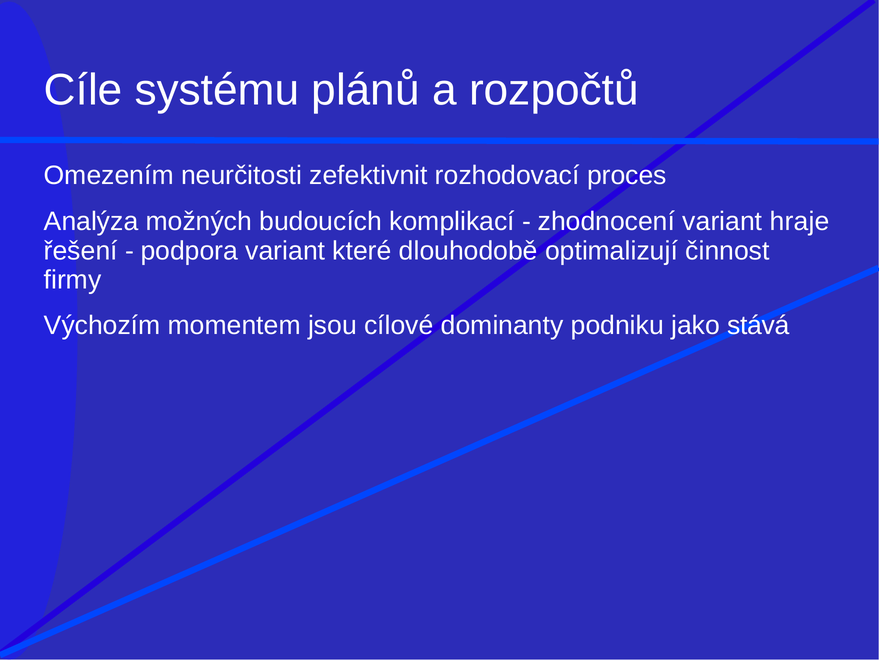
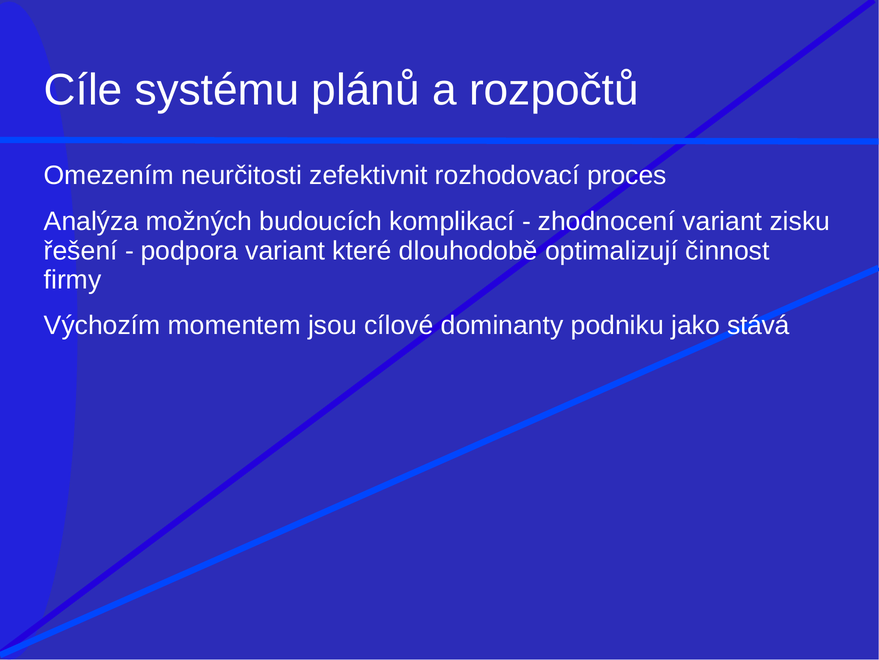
hraje: hraje -> zisku (800, 221)
